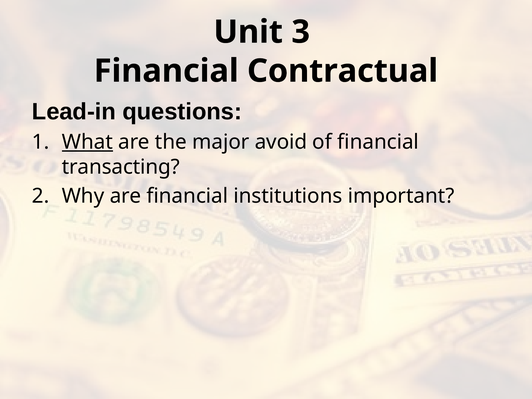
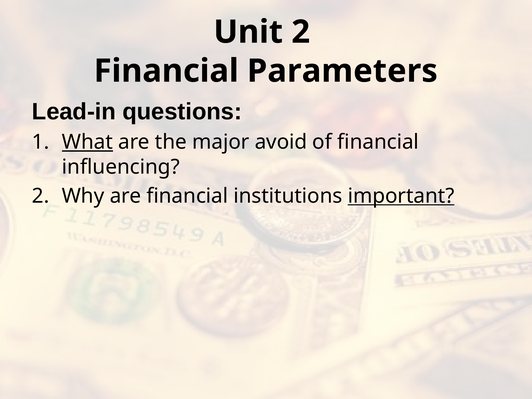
Unit 3: 3 -> 2 (301, 32)
Contractual: Contractual -> Parameters (342, 71)
transacting: transacting -> influencing (121, 167)
important underline: none -> present (401, 196)
